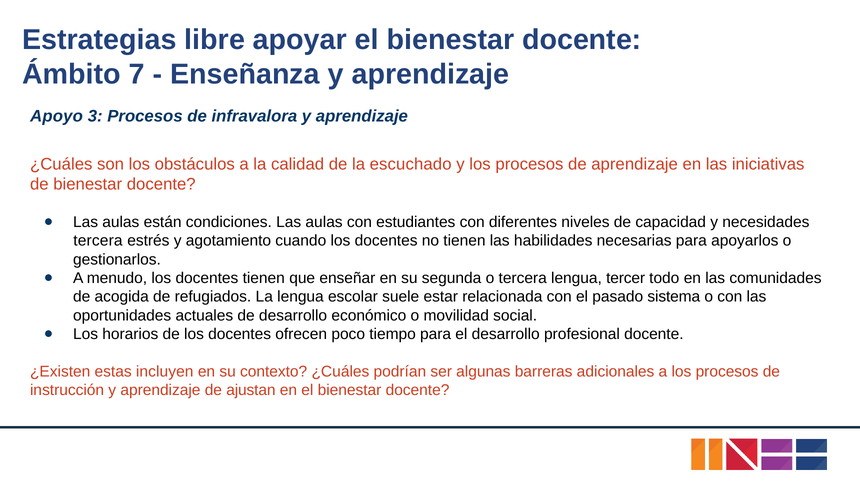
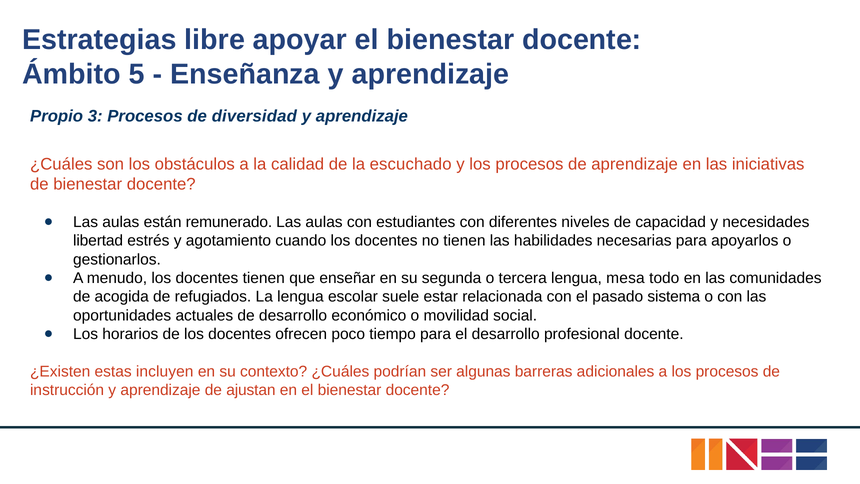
7: 7 -> 5 (137, 74)
Apoyo: Apoyo -> Propio (57, 116)
infravalora: infravalora -> diversidad (254, 116)
condiciones: condiciones -> remunerado (229, 222)
tercera: tercera -> libertad (98, 241)
tercer: tercer -> mesa (625, 278)
